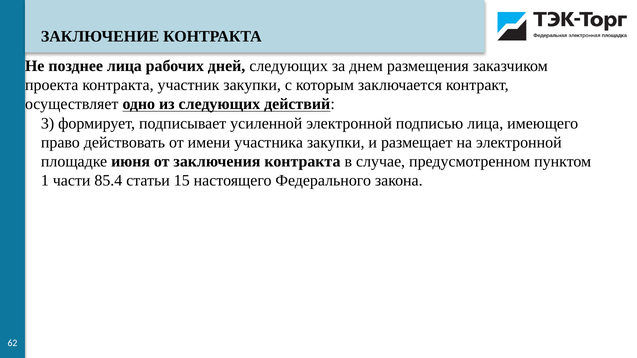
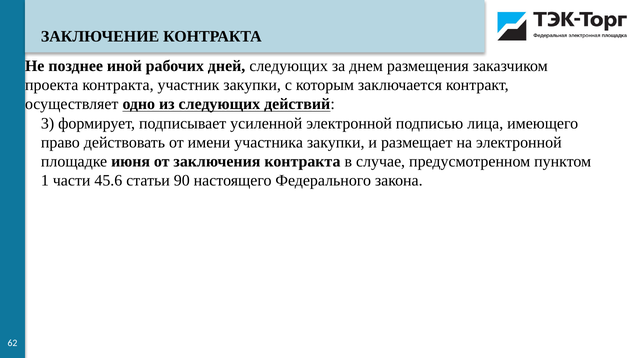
позднее лица: лица -> иной (124, 66)
85.4: 85.4 -> 45.6 (108, 181)
15: 15 -> 90 (182, 181)
